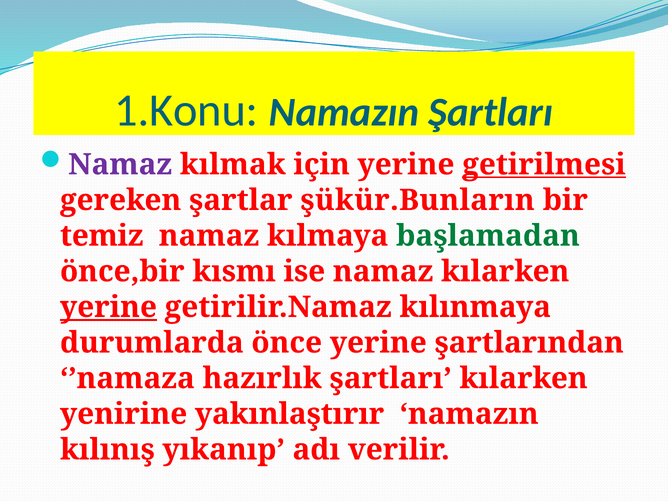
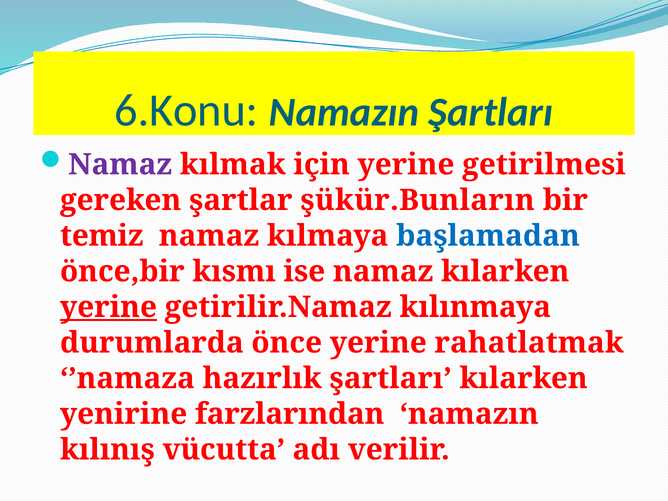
1.Konu: 1.Konu -> 6.Konu (186, 110)
getirilmesi underline: present -> none (544, 165)
başlamadan colour: green -> blue (488, 236)
şartlarından: şartlarından -> rahatlatmak (529, 343)
yakınlaştırır: yakınlaştırır -> farzlarından (290, 414)
yıkanıp: yıkanıp -> vücutta (224, 450)
